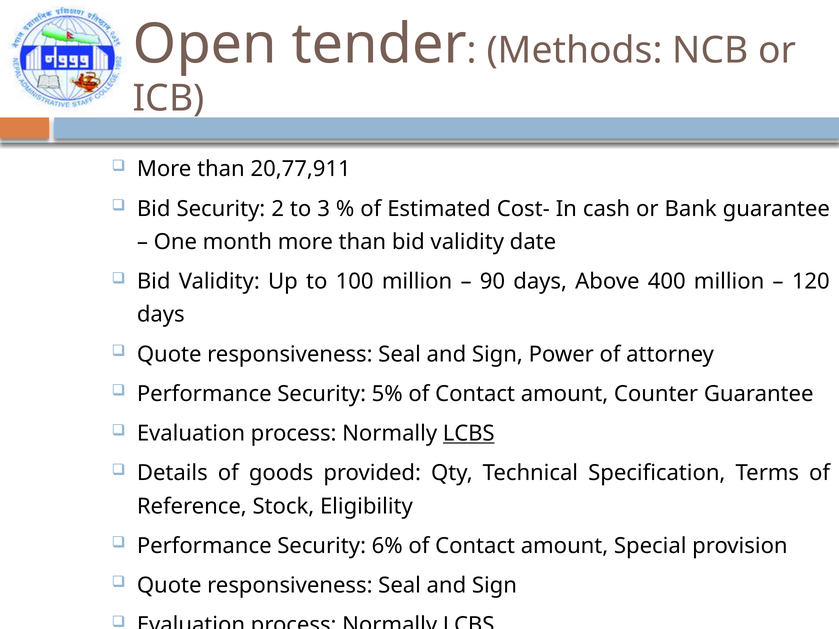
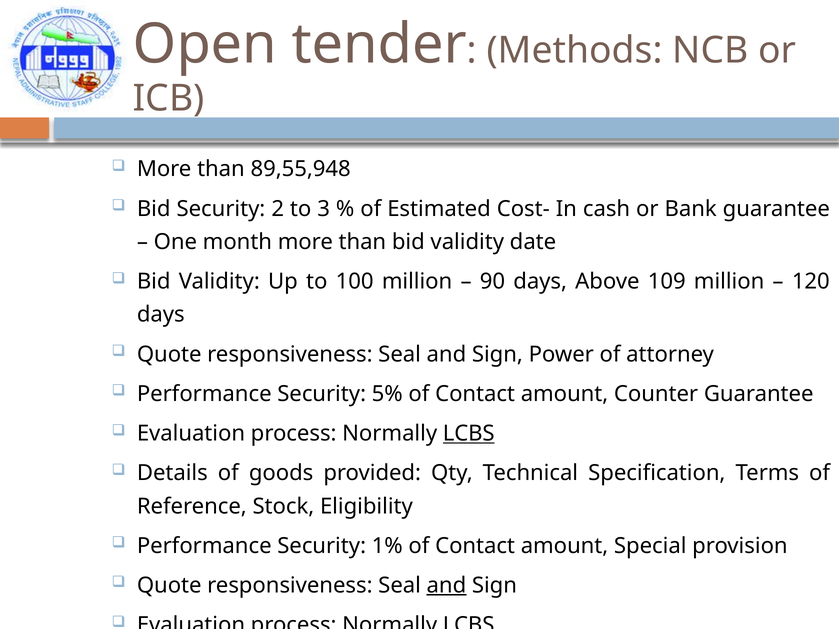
20,77,911: 20,77,911 -> 89,55,948 (301, 169)
400: 400 -> 109 (667, 282)
6%: 6% -> 1% (387, 546)
and underline: none -> present (446, 586)
